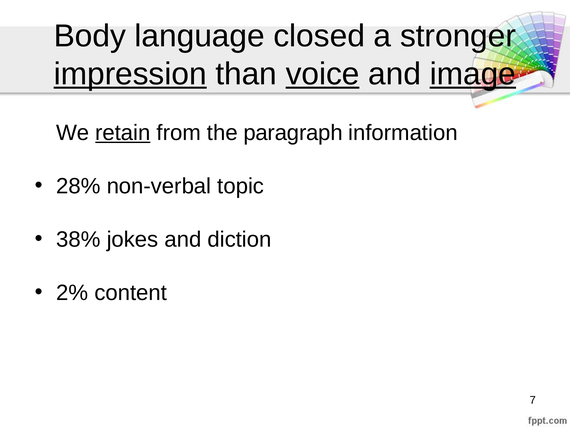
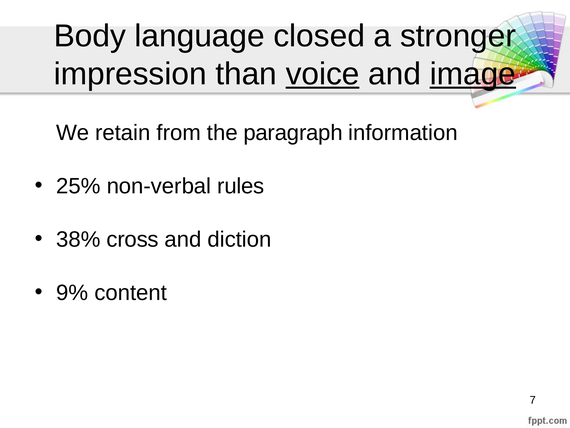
impression underline: present -> none (130, 74)
retain underline: present -> none (123, 133)
28%: 28% -> 25% (78, 186)
topic: topic -> rules (241, 186)
jokes: jokes -> cross (133, 239)
2%: 2% -> 9% (72, 292)
